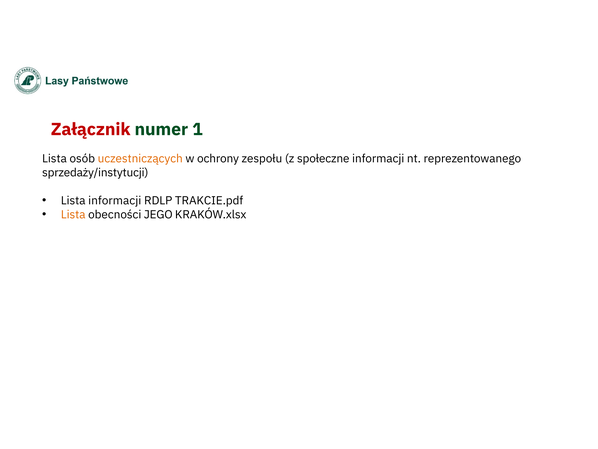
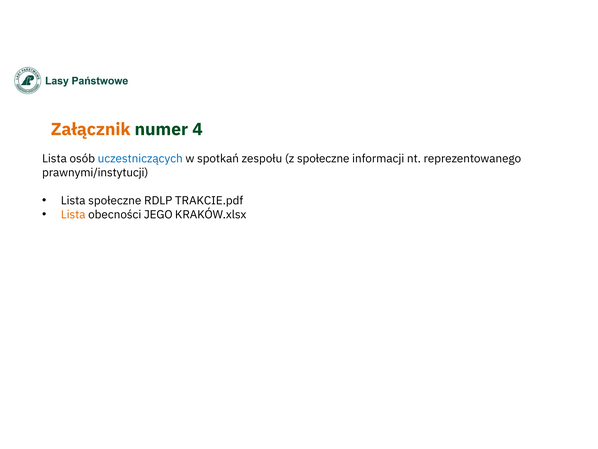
Załącznik colour: red -> orange (91, 129)
1: 1 -> 4 (198, 129)
uczestniczących colour: orange -> blue (140, 158)
ochrony: ochrony -> spotkań (218, 158)
sprzedaży/instytucji: sprzedaży/instytucji -> prawnymi/instytucji (95, 172)
Lista informacji: informacji -> społeczne (115, 200)
